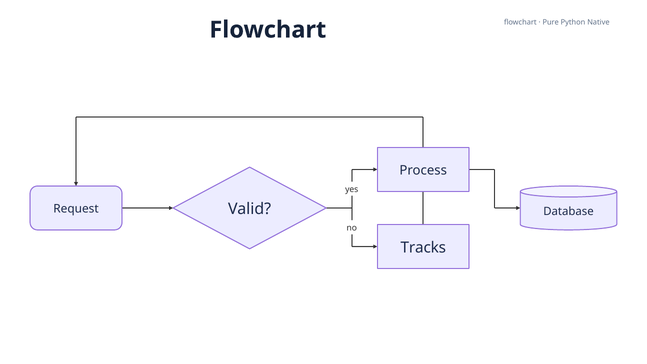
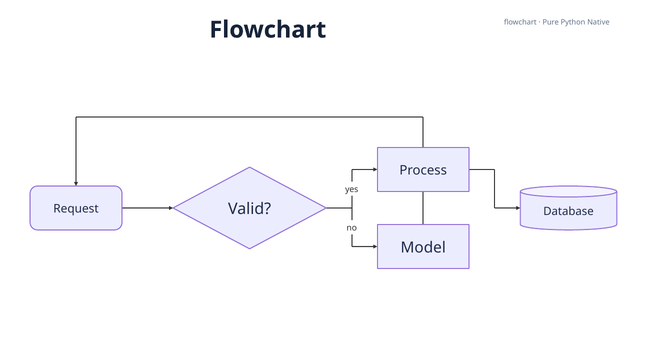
Tracks: Tracks -> Model (423, 248)
